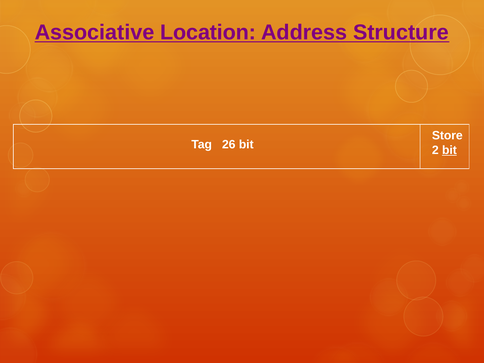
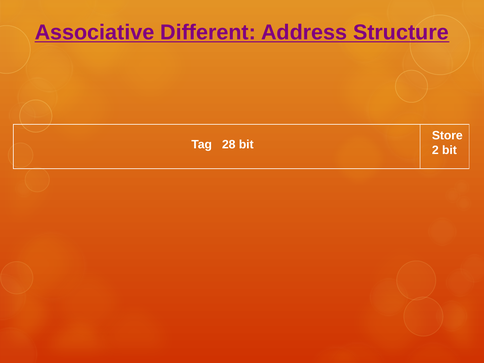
Location: Location -> Different (208, 32)
26: 26 -> 28 (229, 144)
bit underline: present -> none (449, 150)
